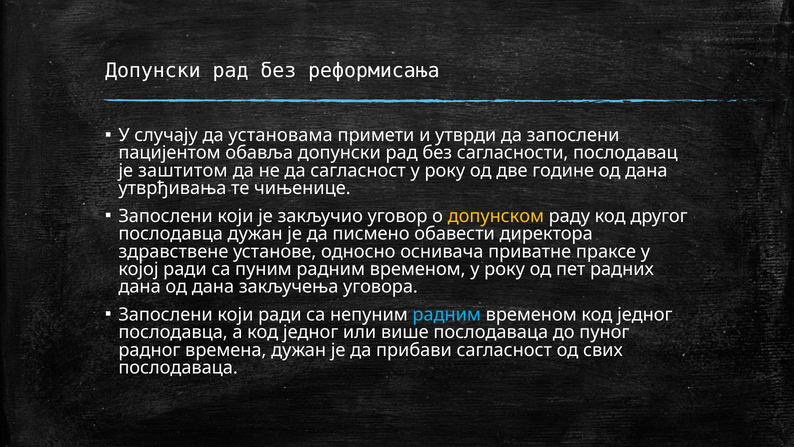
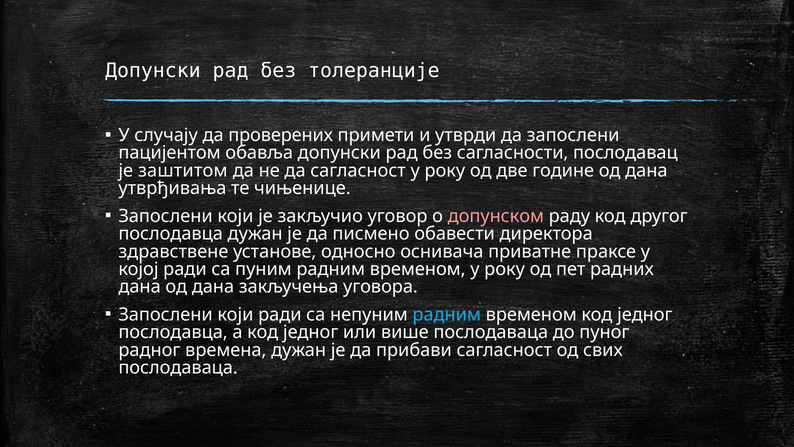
реформисања: реформисања -> толеранције (374, 71)
установама: установама -> проверених (281, 135)
допунском colour: yellow -> pink (496, 216)
